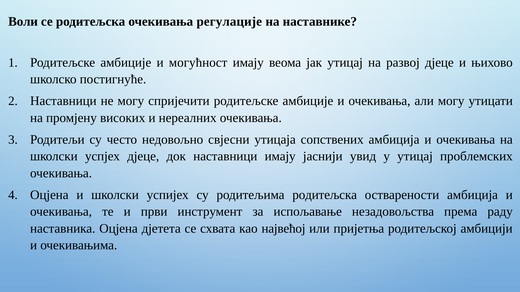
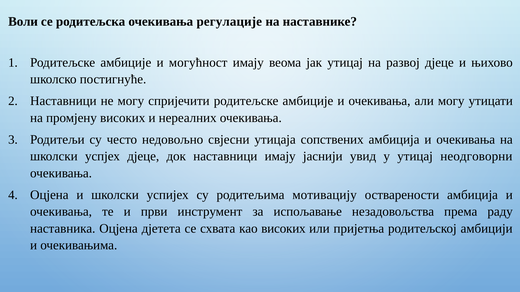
проблемских: проблемских -> неодговорни (476, 157)
родитељима родитељска: родитељска -> мотивацију (325, 195)
као највећој: највећој -> високих (283, 229)
